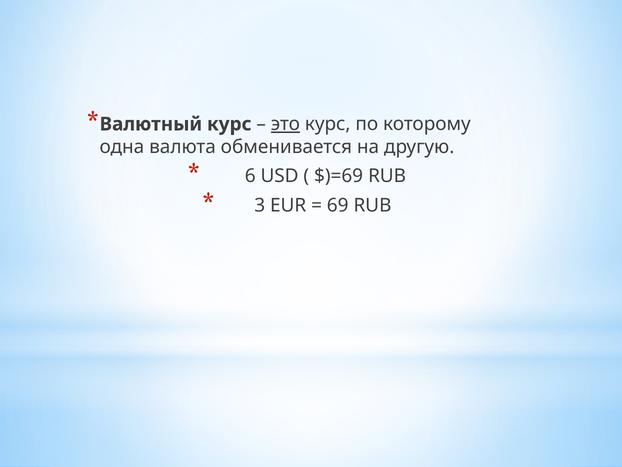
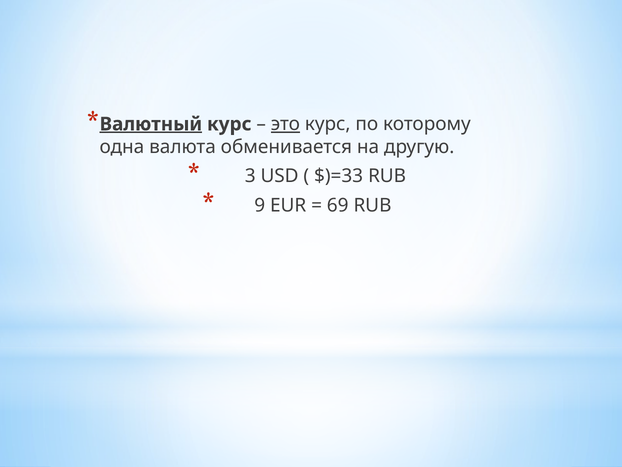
Валютный underline: none -> present (151, 124)
6: 6 -> 3 (250, 176)
$)=69: $)=69 -> $)=33 (339, 176)
3: 3 -> 9 (260, 205)
